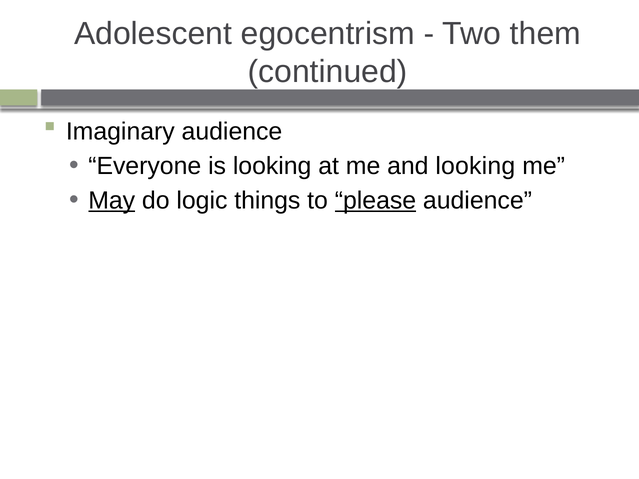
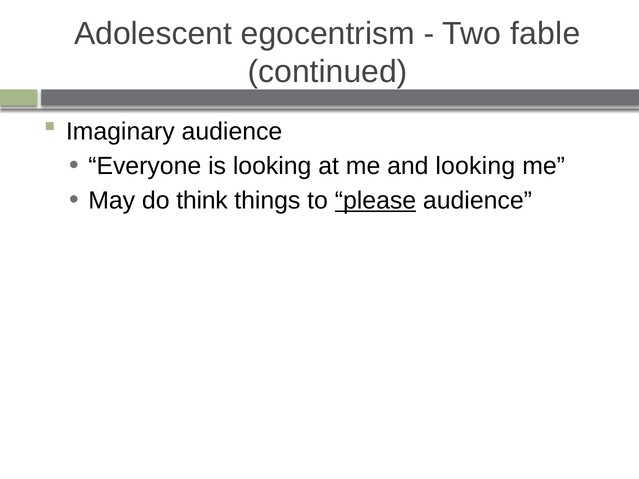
them: them -> fable (545, 34)
May underline: present -> none (112, 201)
logic: logic -> think (202, 201)
